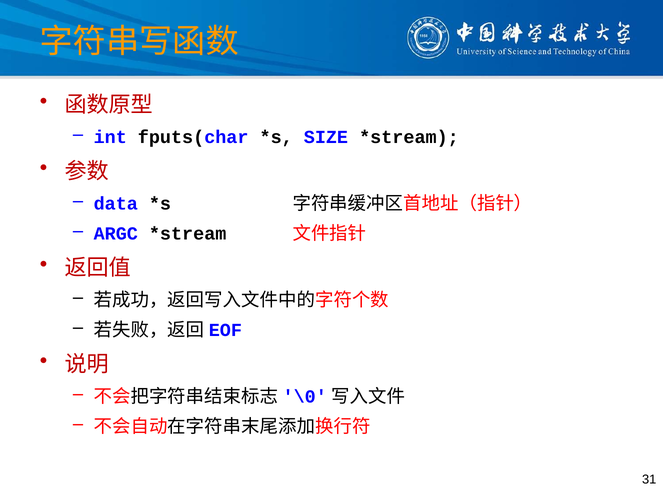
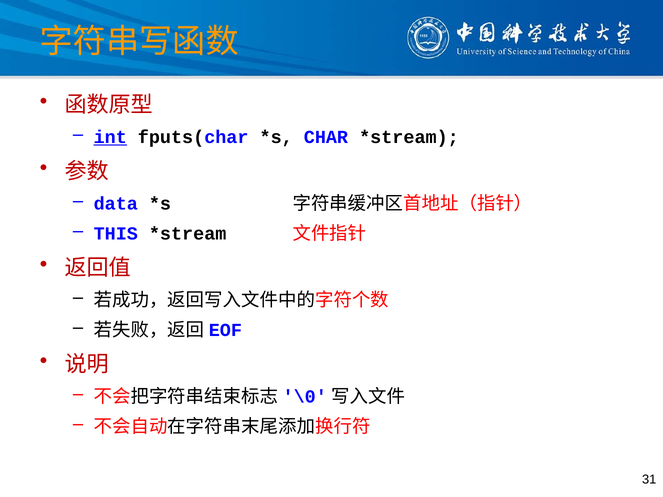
int underline: none -> present (110, 137)
SIZE: SIZE -> CHAR (326, 137)
ARGC: ARGC -> THIS (116, 234)
